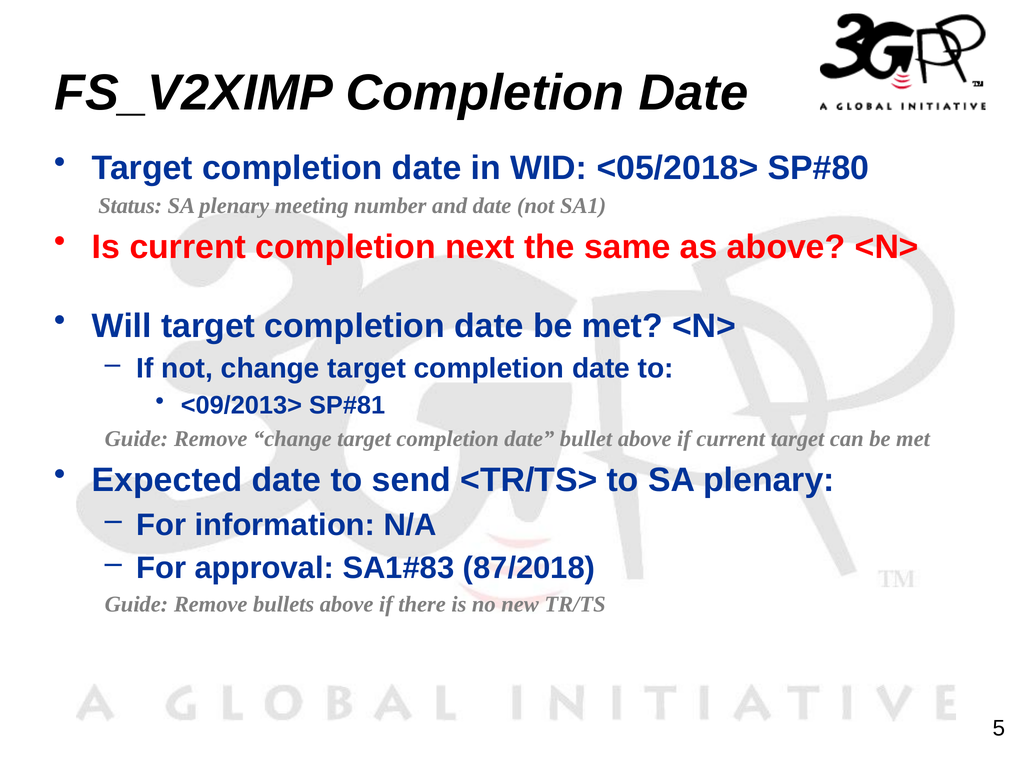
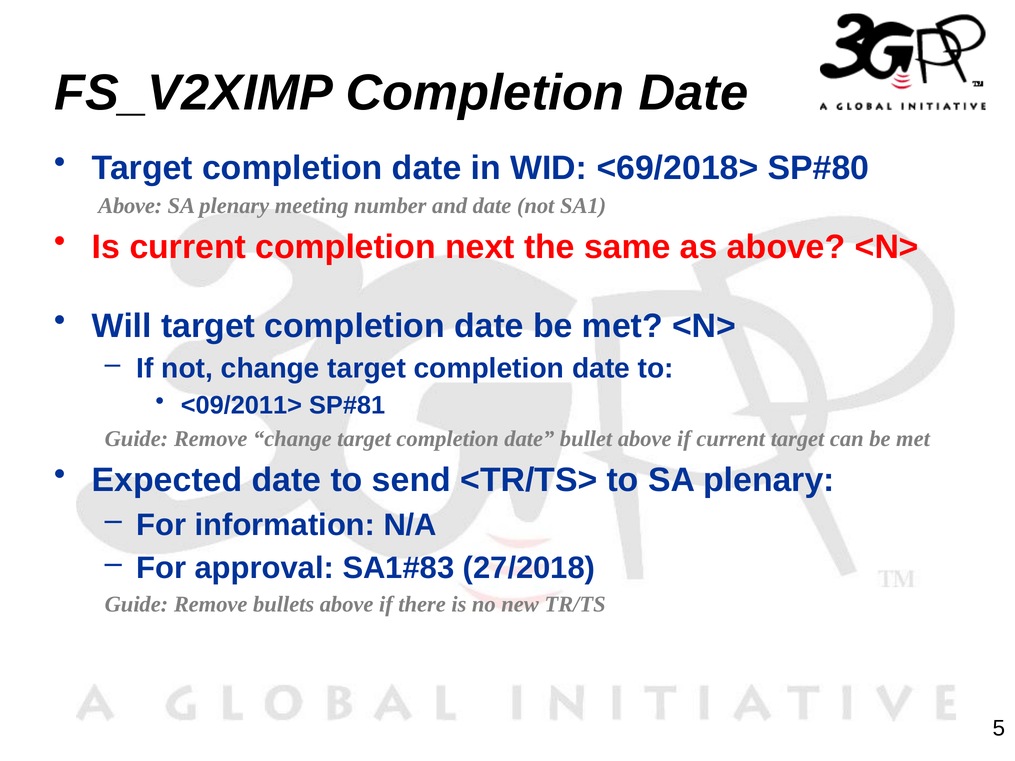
<05/2018>: <05/2018> -> <69/2018> (677, 168)
Status: Status -> Above (130, 206)
<09/2013>: <09/2013> -> <09/2011> (241, 406)
87/2018: 87/2018 -> 27/2018 (529, 568)
